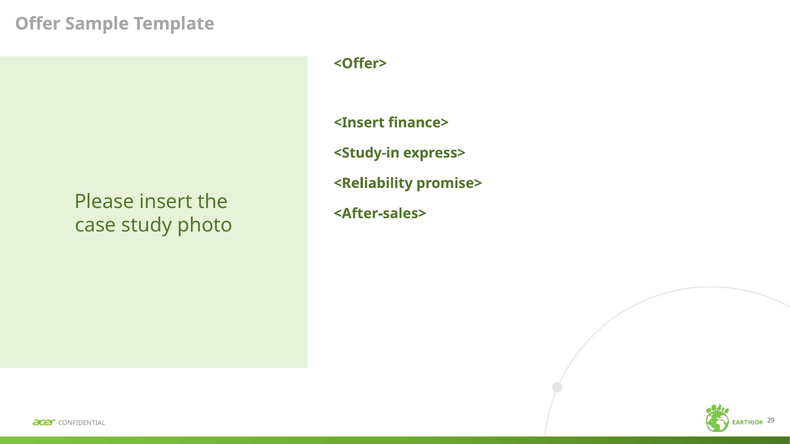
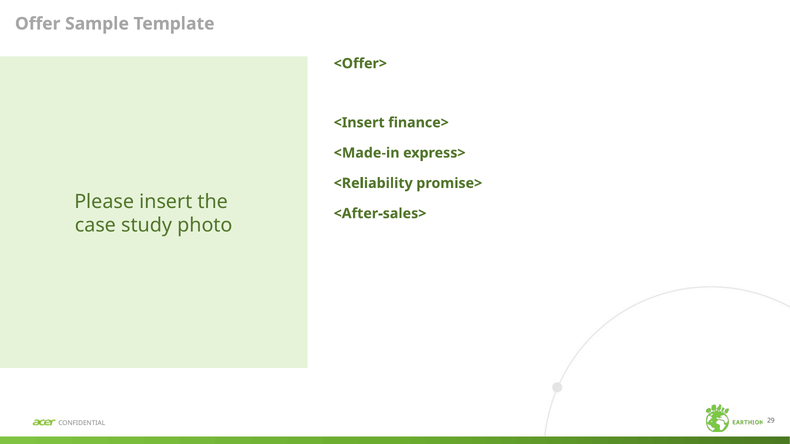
<Study-in: <Study-in -> <Made-in (367, 153)
